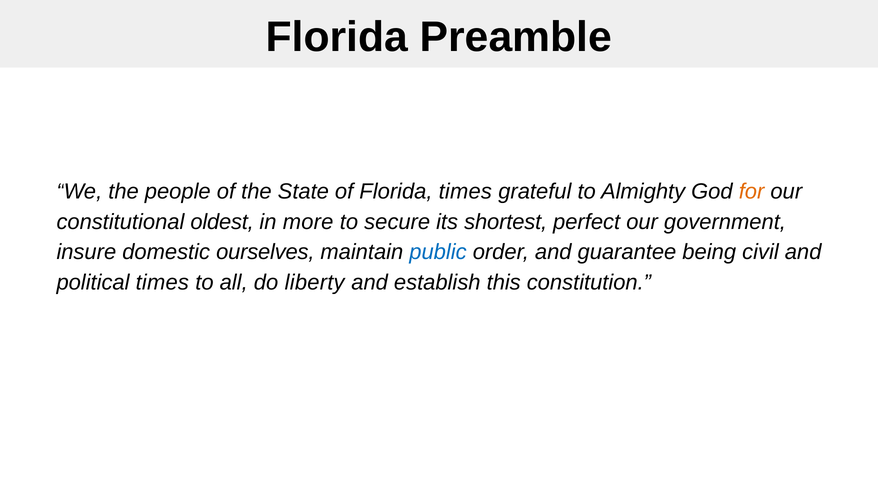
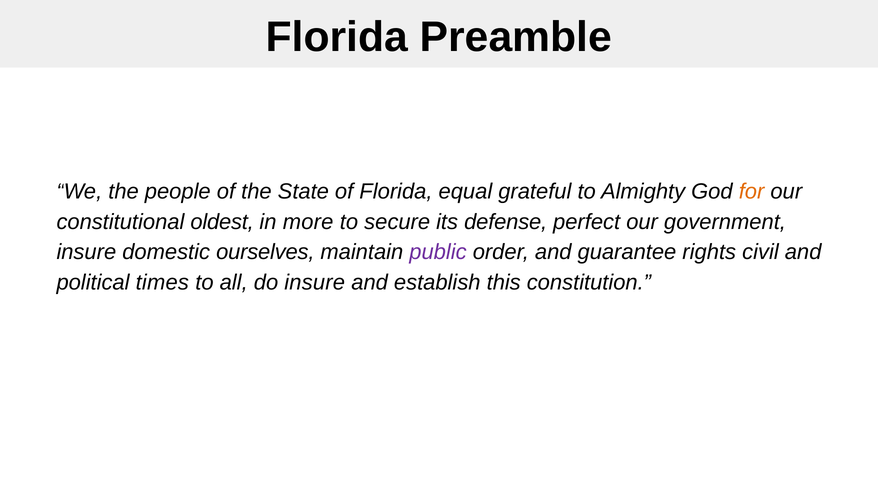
Florida times: times -> equal (465, 192)
shortest: shortest -> defense (506, 222)
public colour: blue -> purple (438, 252)
being: being -> rights (709, 252)
do liberty: liberty -> insure (315, 282)
